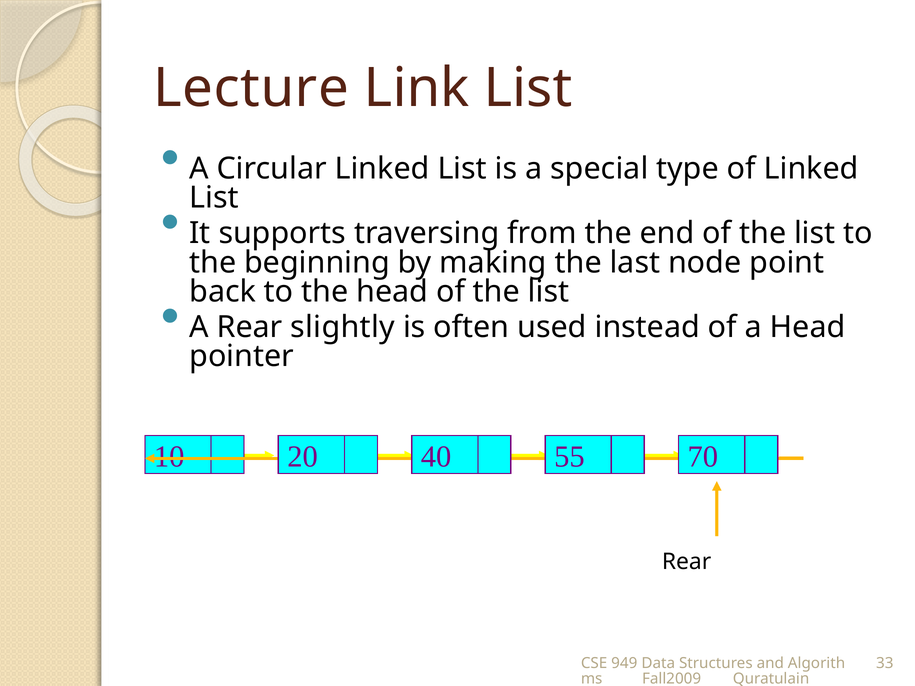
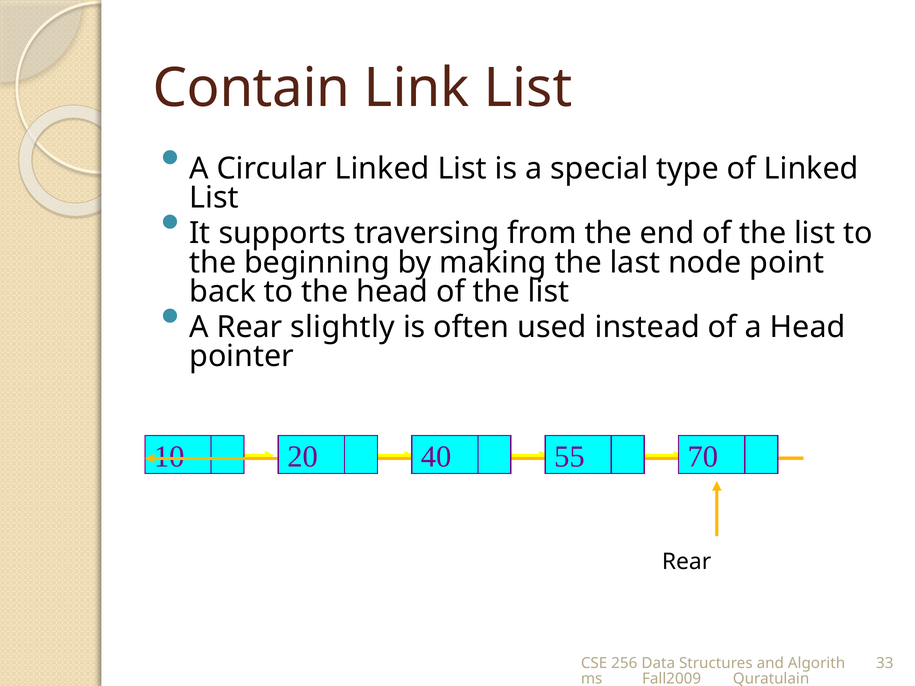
Lecture: Lecture -> Contain (251, 88)
949: 949 -> 256 (624, 664)
